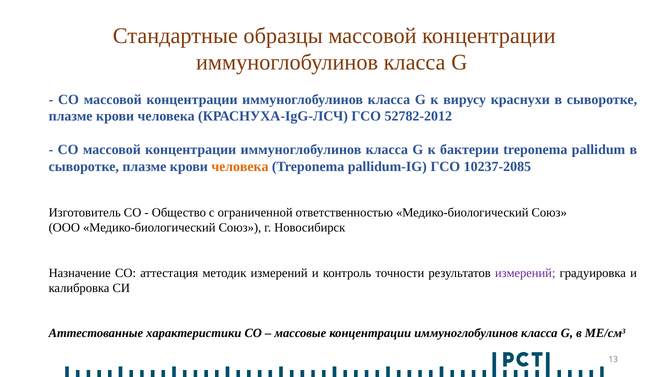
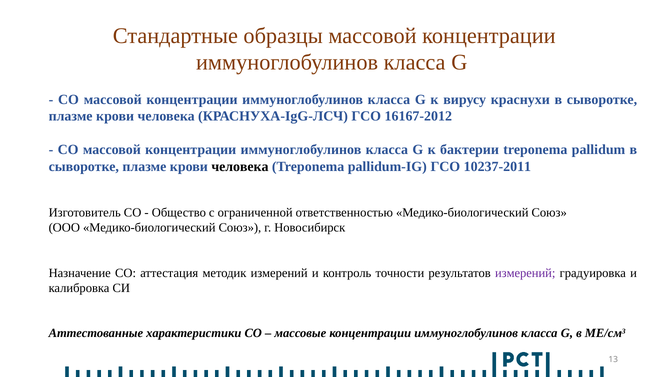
52782-2012: 52782-2012 -> 16167-2012 (418, 116)
человека colour: orange -> black (240, 166)
10237-2085: 10237-2085 -> 10237-2011 (497, 166)
